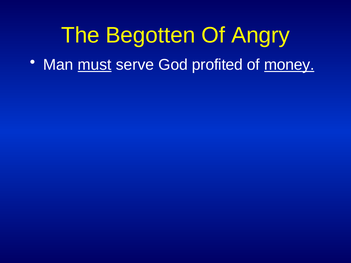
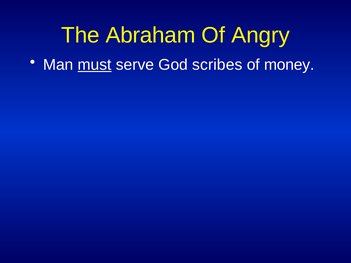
Begotten: Begotten -> Abraham (151, 35)
profited: profited -> scribes (217, 65)
money underline: present -> none (289, 65)
